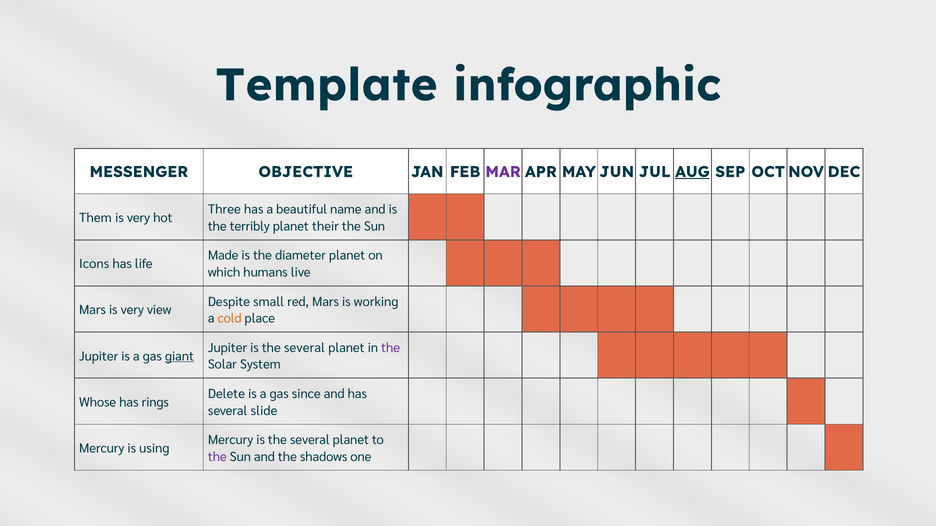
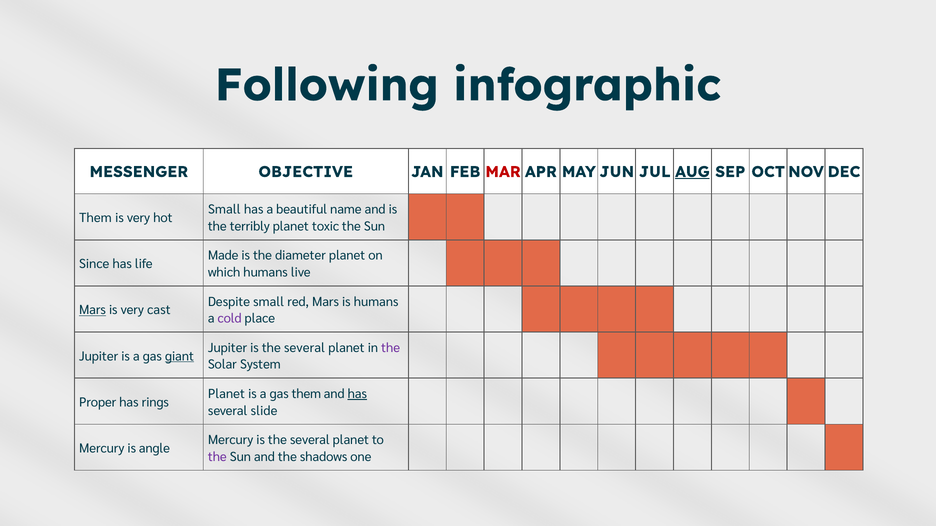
Template: Template -> Following (327, 85)
MAR colour: purple -> red (503, 172)
Three: Three -> Small (224, 210)
their: their -> toxic (326, 227)
Icons: Icons -> Since (94, 264)
is working: working -> humans (376, 302)
Mars underline: none -> present (92, 310)
view: view -> cast (159, 310)
cold colour: orange -> purple (230, 319)
Delete: Delete -> Planet (226, 394)
gas since: since -> them (306, 394)
has underline: none -> present (357, 394)
Whose: Whose -> Proper (98, 403)
using: using -> angle (154, 449)
